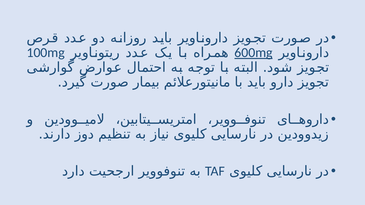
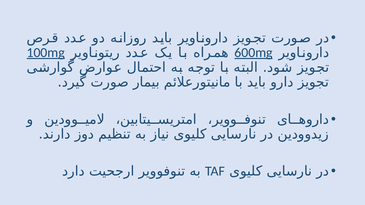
100mg underline: none -> present (46, 53)
